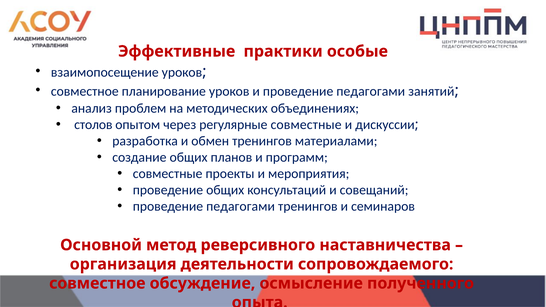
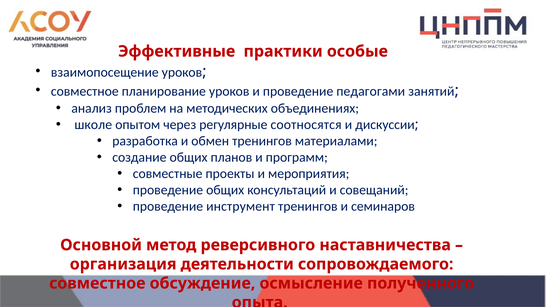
столов: столов -> школе (93, 125)
регулярные совместные: совместные -> соотносятся (306, 125)
педагогами: педагогами -> инструмент (241, 207)
